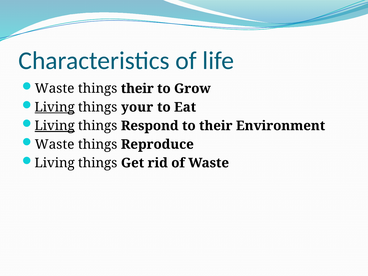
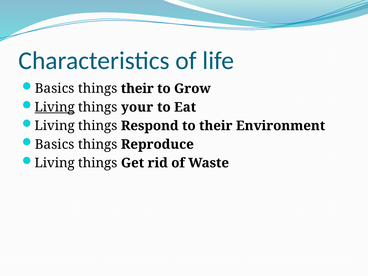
Waste: Waste -> Basics (55, 89)
Living underline: present -> none (55, 126)
Waste: Waste -> Basics (55, 144)
